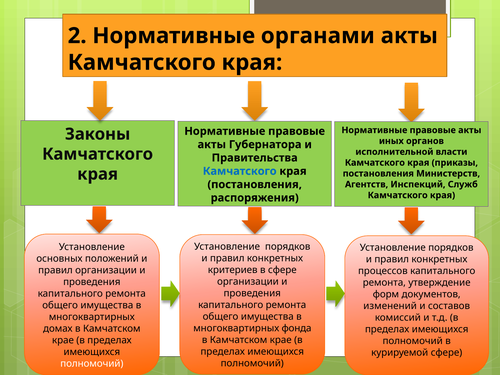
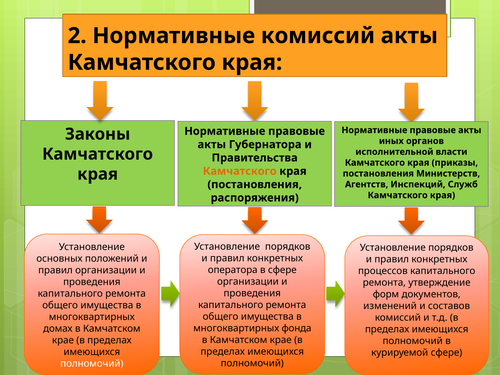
Нормативные органами: органами -> комиссий (318, 36)
Камчатского colour: blue -> orange (240, 171)
критериев: критериев -> оператора (233, 270)
